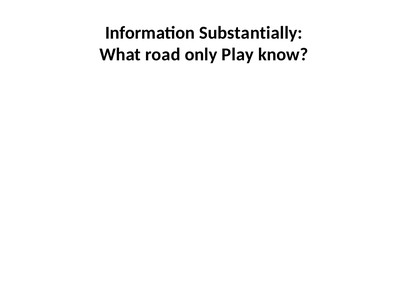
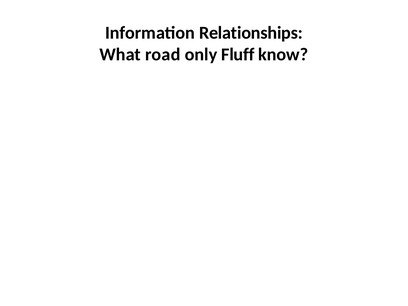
Substantially: Substantially -> Relationships (251, 33)
Play: Play -> Fluff (238, 55)
